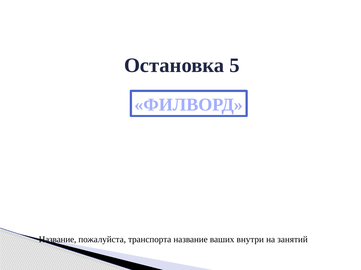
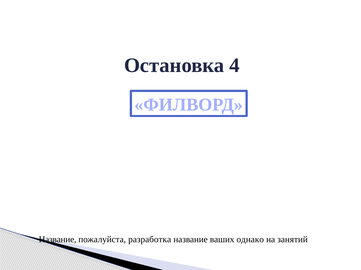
5: 5 -> 4 (234, 66)
транспорта: транспорта -> разработка (150, 240)
внутри: внутри -> однако (250, 240)
